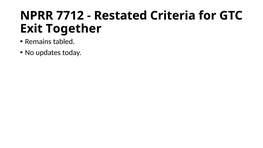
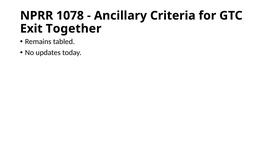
7712: 7712 -> 1078 (70, 16)
Restated: Restated -> Ancillary (120, 16)
